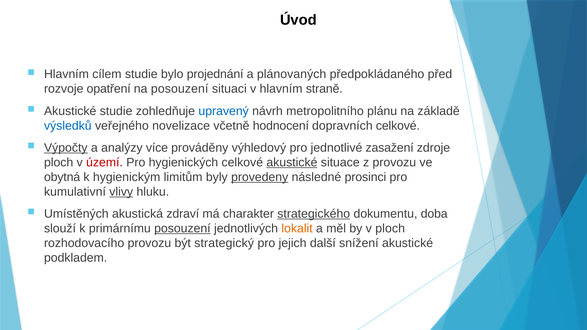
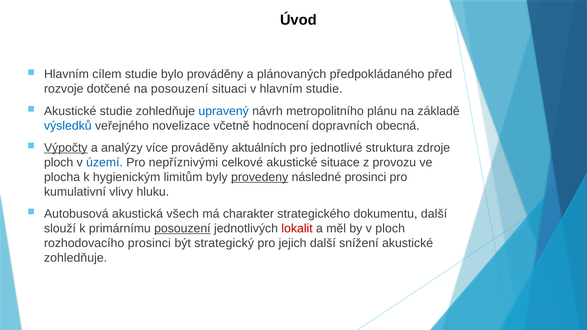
bylo projednání: projednání -> prováděny (215, 74)
opatření: opatření -> dotčené (109, 89)
hlavním straně: straně -> studie (324, 89)
dopravních celkové: celkové -> obecná (398, 126)
výhledový: výhledový -> aktuálních (259, 148)
zasažení: zasažení -> struktura (390, 148)
území colour: red -> blue (105, 162)
hygienických: hygienických -> nepříznivými (183, 162)
akustické underline: present -> none (292, 162)
obytná: obytná -> plocha (62, 177)
vlivy underline: present -> none (121, 192)
Umístěných: Umístěných -> Autobusová (76, 214)
zdraví: zdraví -> všech (183, 214)
strategického underline: present -> none (314, 214)
dokumentu doba: doba -> další (434, 214)
lokalit colour: orange -> red (297, 229)
rozhodovacího provozu: provozu -> prosinci (149, 243)
podkladem: podkladem -> zohledňuje (76, 258)
